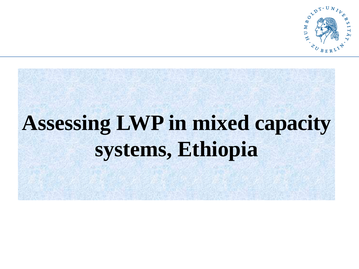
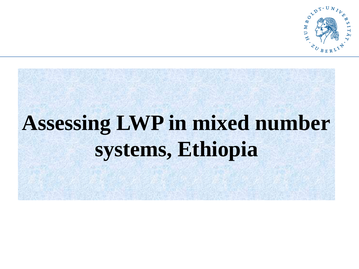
capacity: capacity -> number (293, 123)
